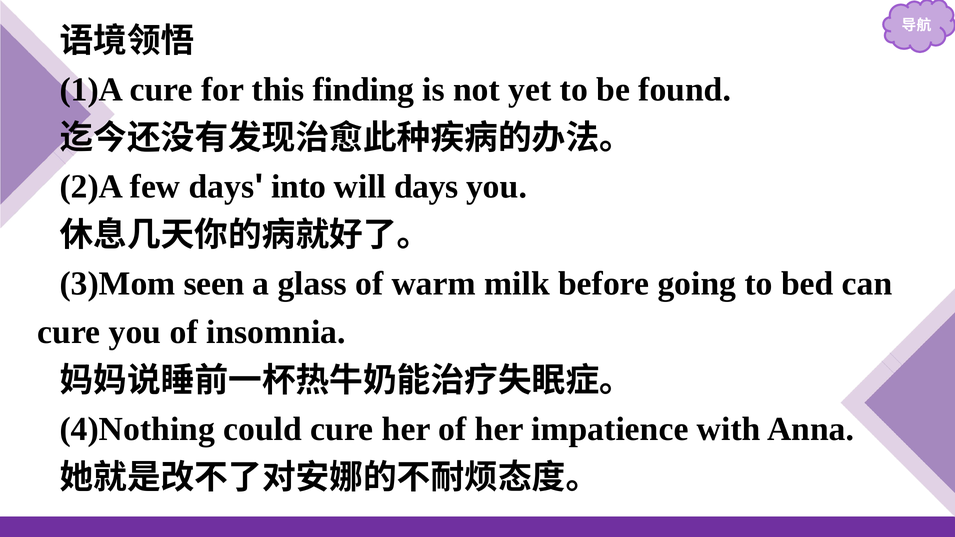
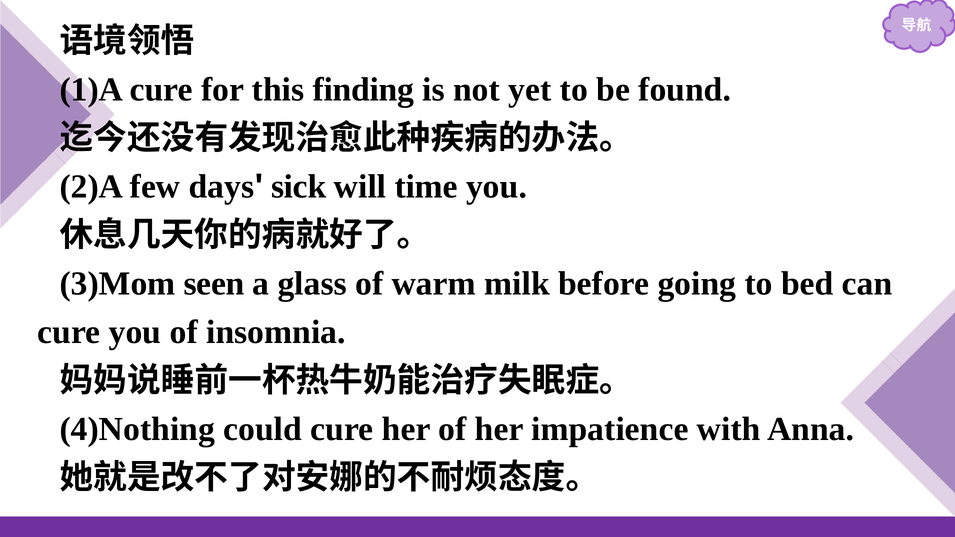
into: into -> sick (299, 187)
will days: days -> time (426, 187)
